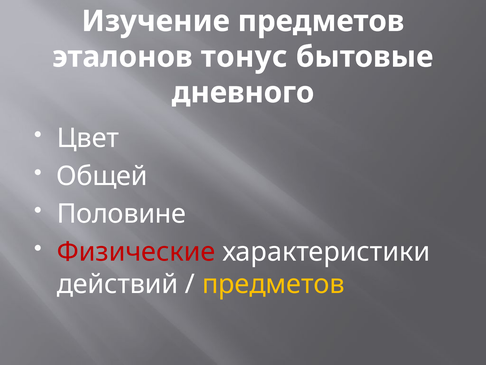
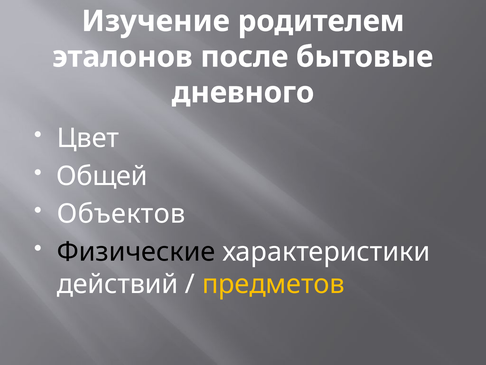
Изучение предметов: предметов -> родителем (321, 21)
тонус: тонус -> после (244, 57)
Половине: Половине -> Объектов (121, 214)
Физические colour: red -> black (136, 251)
